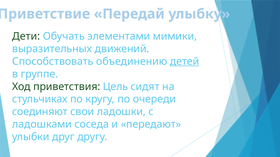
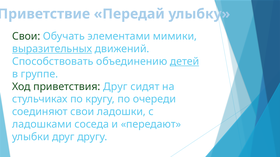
Дети: Дети -> Свои (26, 36)
выразительных underline: none -> present (52, 49)
приветствия Цель: Цель -> Друг (115, 87)
